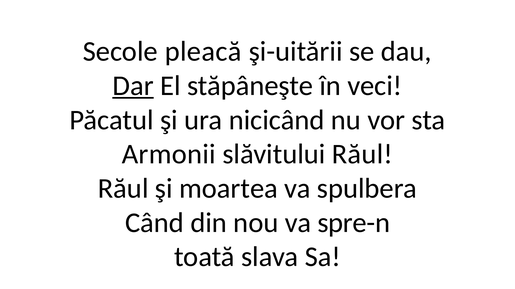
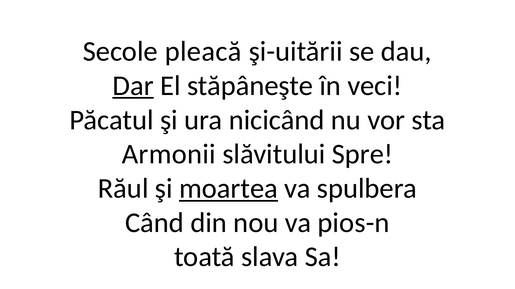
slăvitului Răul: Răul -> Spre (363, 155)
moartea underline: none -> present (229, 189)
spre-n: spre-n -> pios-n (354, 223)
